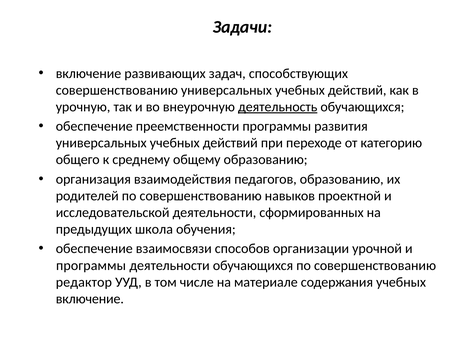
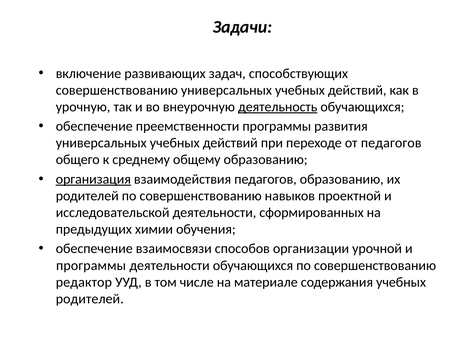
от категорию: категорию -> педагогов (391, 143)
организация underline: none -> present (93, 179)
школа: школа -> химии (154, 229)
включение: включение -> родителей (90, 299)
